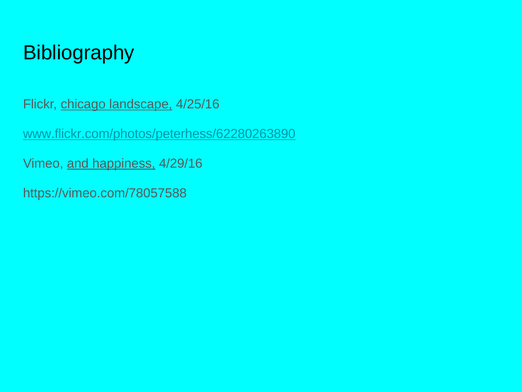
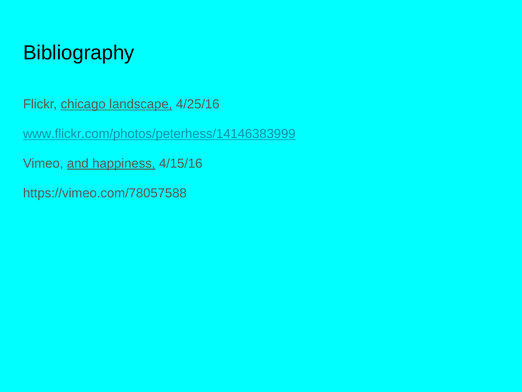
www.flickr.com/photos/peterhess/62280263890: www.flickr.com/photos/peterhess/62280263890 -> www.flickr.com/photos/peterhess/14146383999 (159, 134)
4/29/16: 4/29/16 -> 4/15/16 (181, 163)
